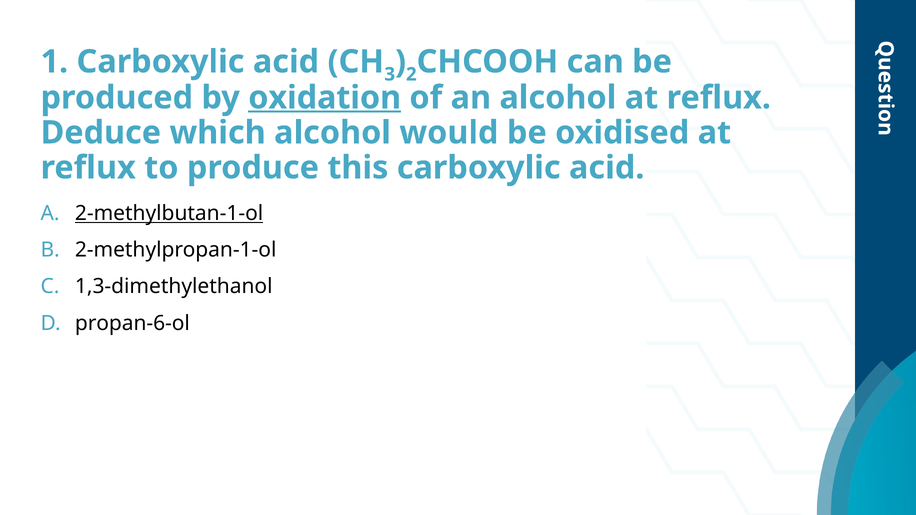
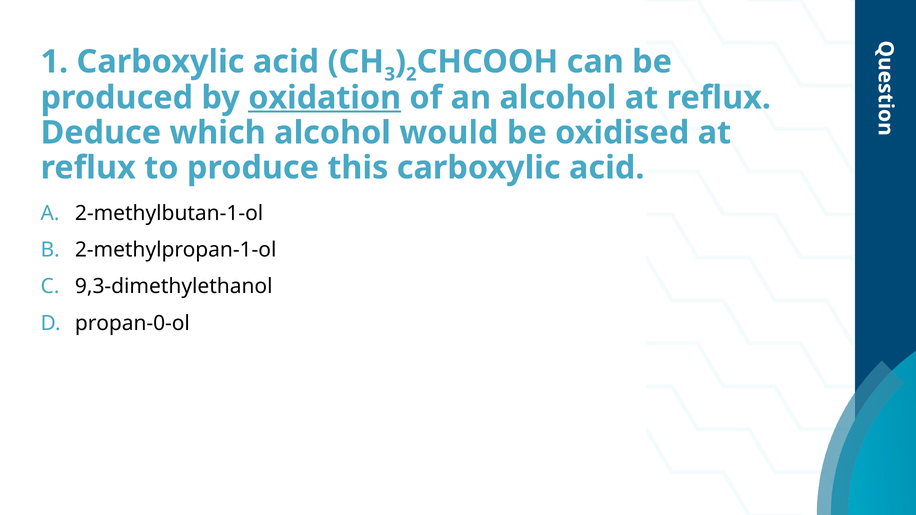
2-methylbutan-1-ol underline: present -> none (169, 214)
1,3-dimethylethanol: 1,3-dimethylethanol -> 9,3-dimethylethanol (174, 287)
propan-6-ol: propan-6-ol -> propan-0-ol (132, 323)
